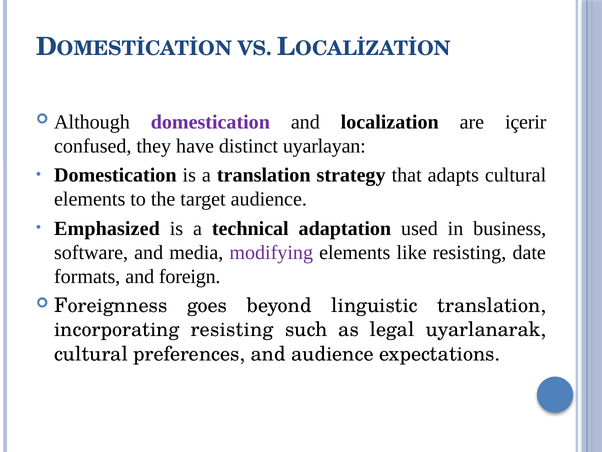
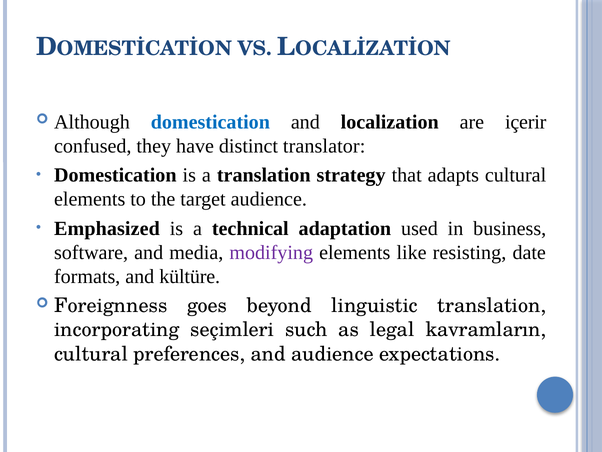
domestication colour: purple -> blue (210, 122)
uyarlayan: uyarlayan -> translator (324, 146)
foreign: foreign -> kültüre (190, 276)
incorporating resisting: resisting -> seçimleri (232, 329)
uyarlanarak: uyarlanarak -> kavramların (486, 329)
